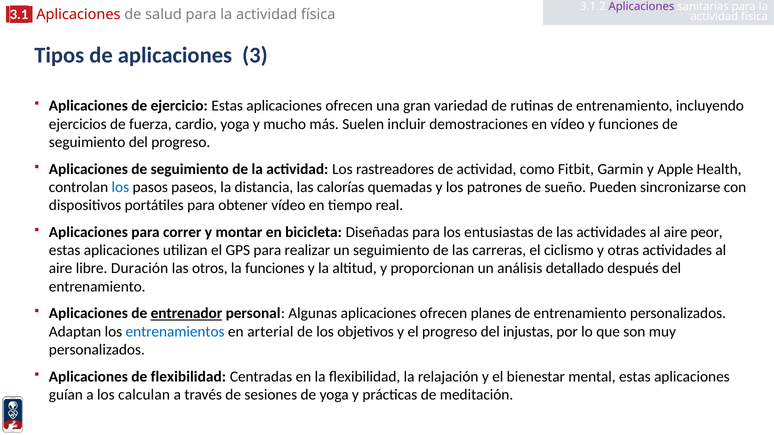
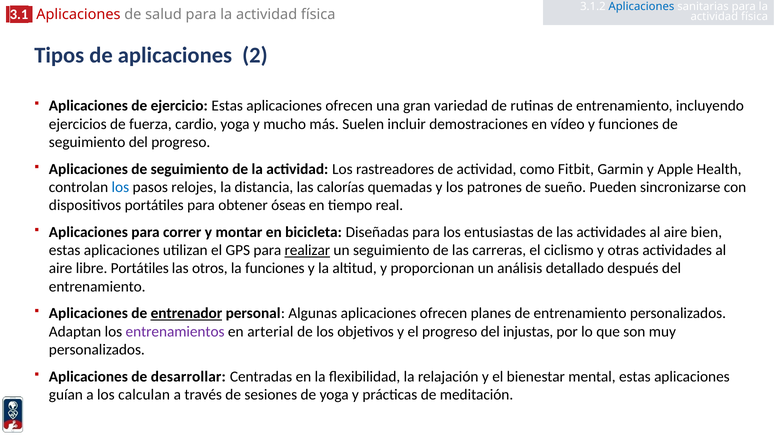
Aplicaciones colour: purple -> blue (641, 7)
3: 3 -> 2 (255, 56)
paseos: paseos -> relojes (194, 187)
obtener vídeo: vídeo -> óseas (288, 205)
peor: peor -> bien (706, 232)
realizar underline: none -> present (307, 250)
libre Duración: Duración -> Portátiles (140, 269)
entrenamientos colour: blue -> purple (175, 332)
de flexibilidad: flexibilidad -> desarrollar (188, 377)
